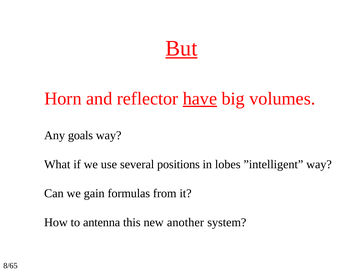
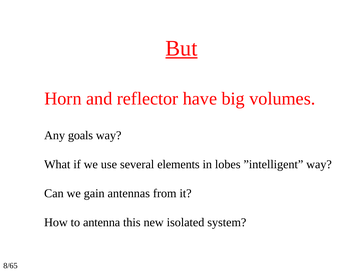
have underline: present -> none (200, 99)
positions: positions -> elements (178, 165)
formulas: formulas -> antennas (129, 194)
another: another -> isolated (186, 223)
